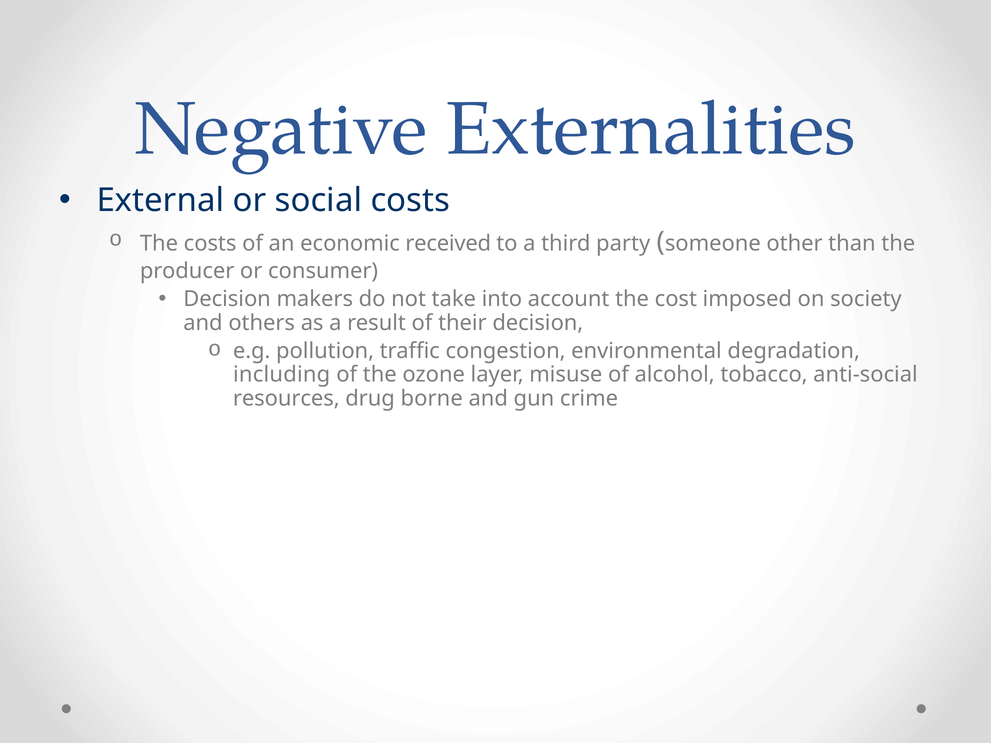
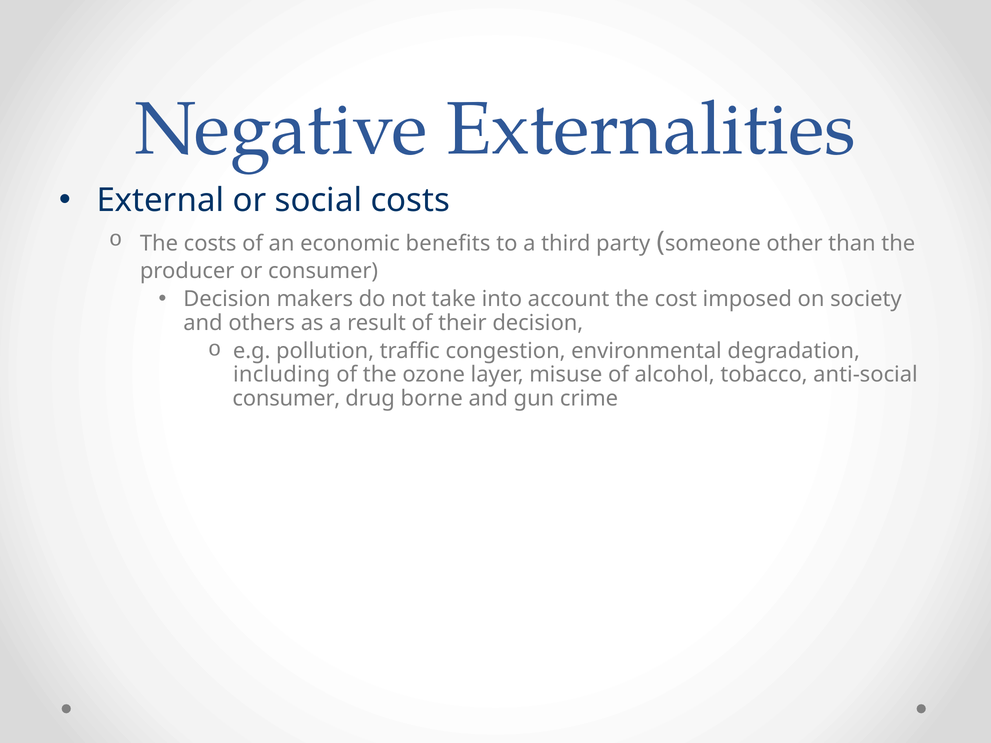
received: received -> benefits (448, 244)
resources: resources -> consumer (286, 399)
